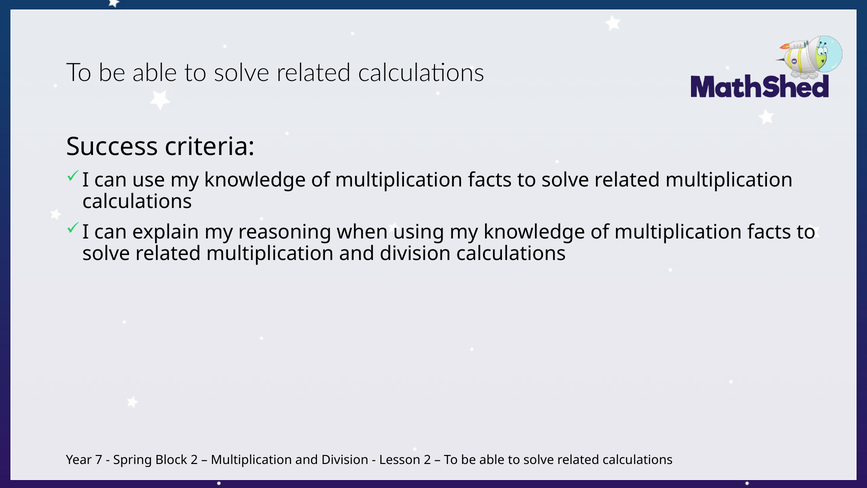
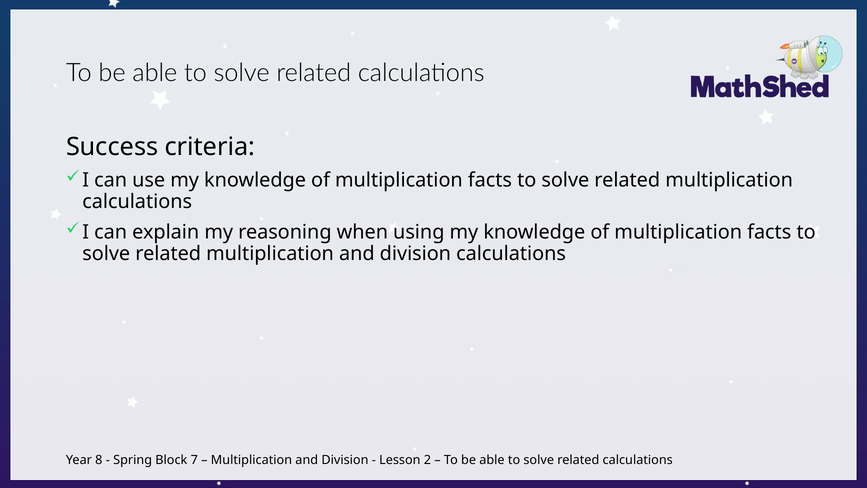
7: 7 -> 8 (99, 460)
Block 2: 2 -> 7 (194, 460)
